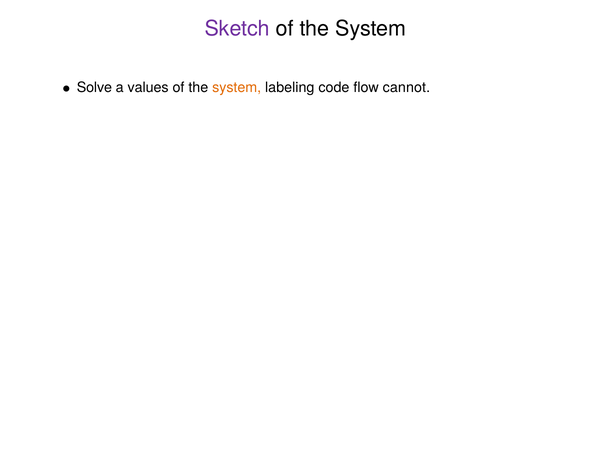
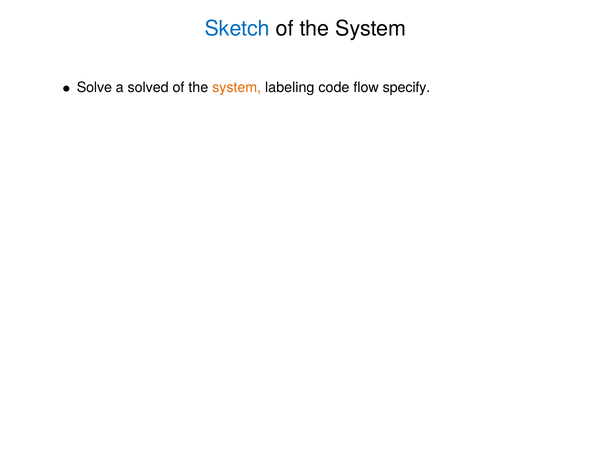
Sketch colour: purple -> blue (237, 29)
values: values -> solved (148, 88)
cannot: cannot -> specify (407, 88)
